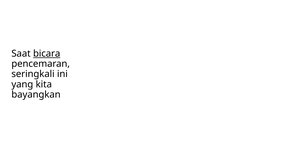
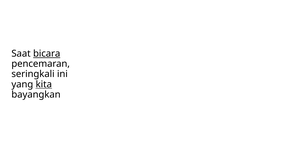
kita underline: none -> present (44, 84)
